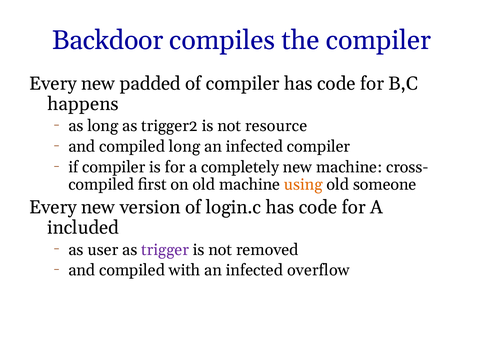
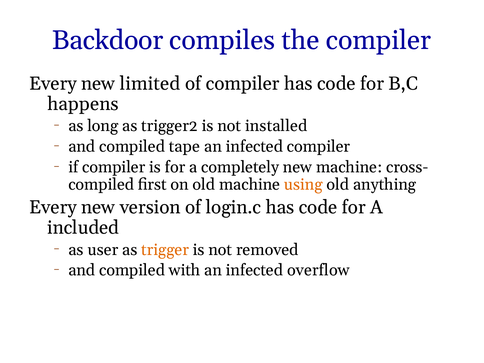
padded: padded -> limited (150, 83)
resource: resource -> installed (276, 126)
compiled long: long -> tape (185, 147)
someone: someone -> anything (385, 185)
trigger colour: purple -> orange (165, 250)
